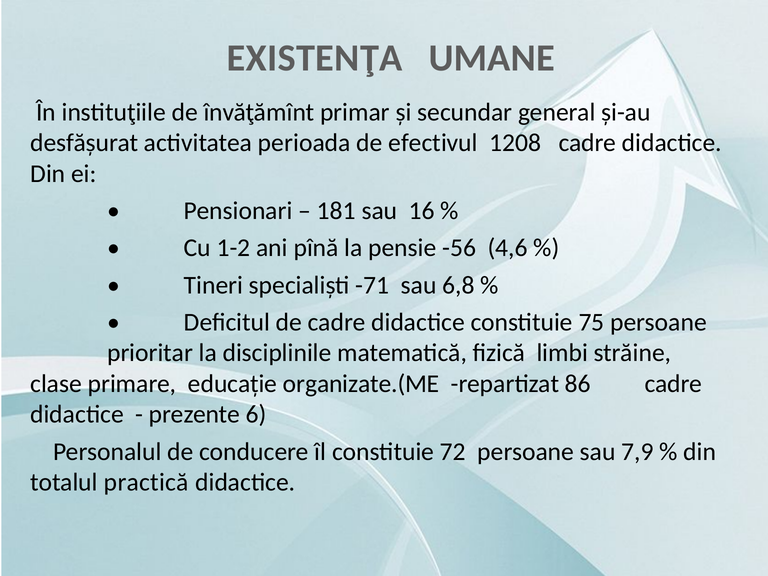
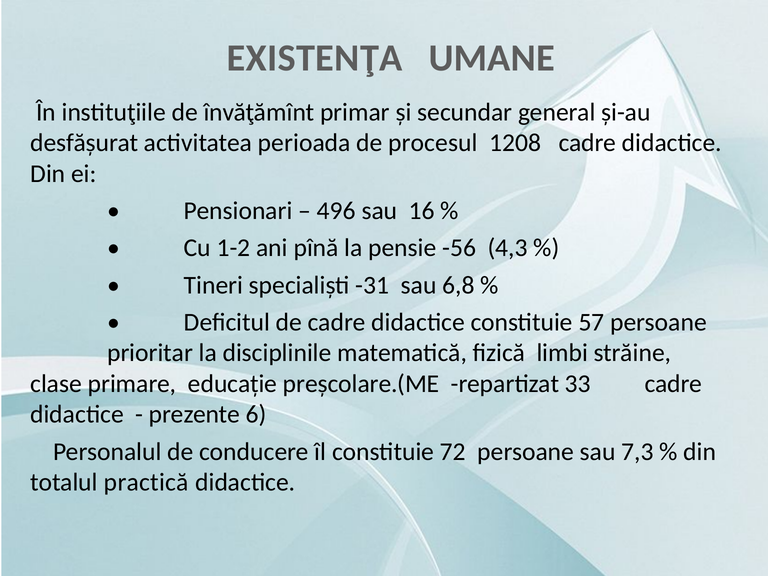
efectivul: efectivul -> procesul (433, 143)
181: 181 -> 496 (336, 211)
4,6: 4,6 -> 4,3 (508, 248)
-71: -71 -> -31 (372, 285)
75: 75 -> 57 (591, 322)
organizate.(ME: organizate.(ME -> preșcolare.(ME (361, 384)
86: 86 -> 33 (578, 384)
7,9: 7,9 -> 7,3 (637, 452)
